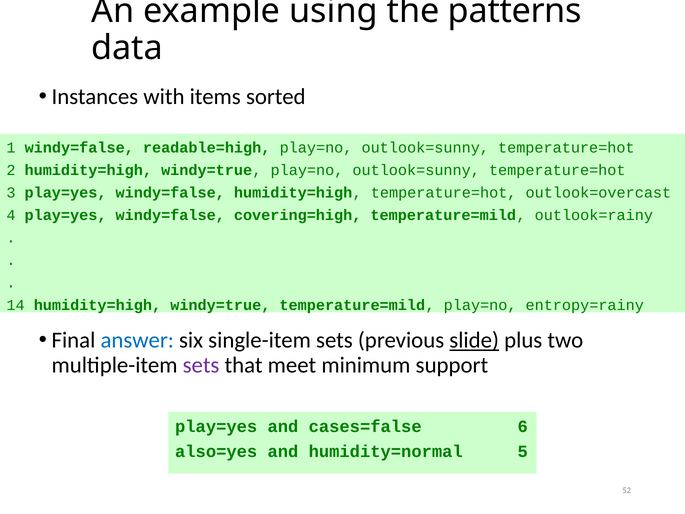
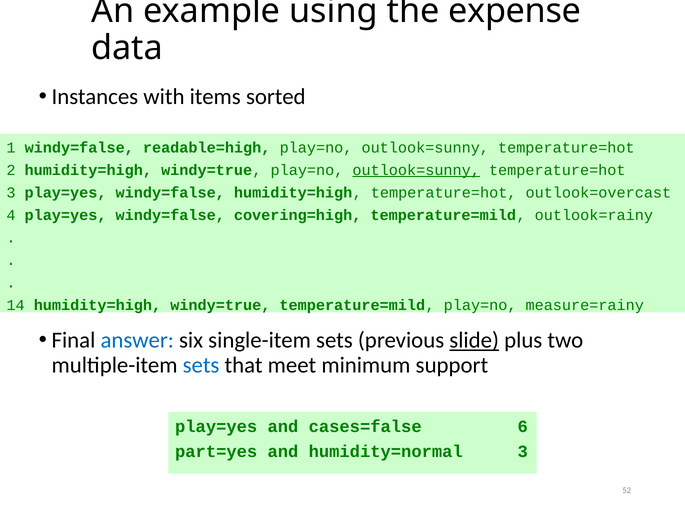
patterns: patterns -> expense (515, 11)
outlook=sunny underline: none -> present (416, 170)
entropy=rainy: entropy=rainy -> measure=rainy (585, 305)
sets colour: purple -> blue (201, 365)
also=yes: also=yes -> part=yes (216, 451)
humidity=normal 5: 5 -> 3 (523, 451)
